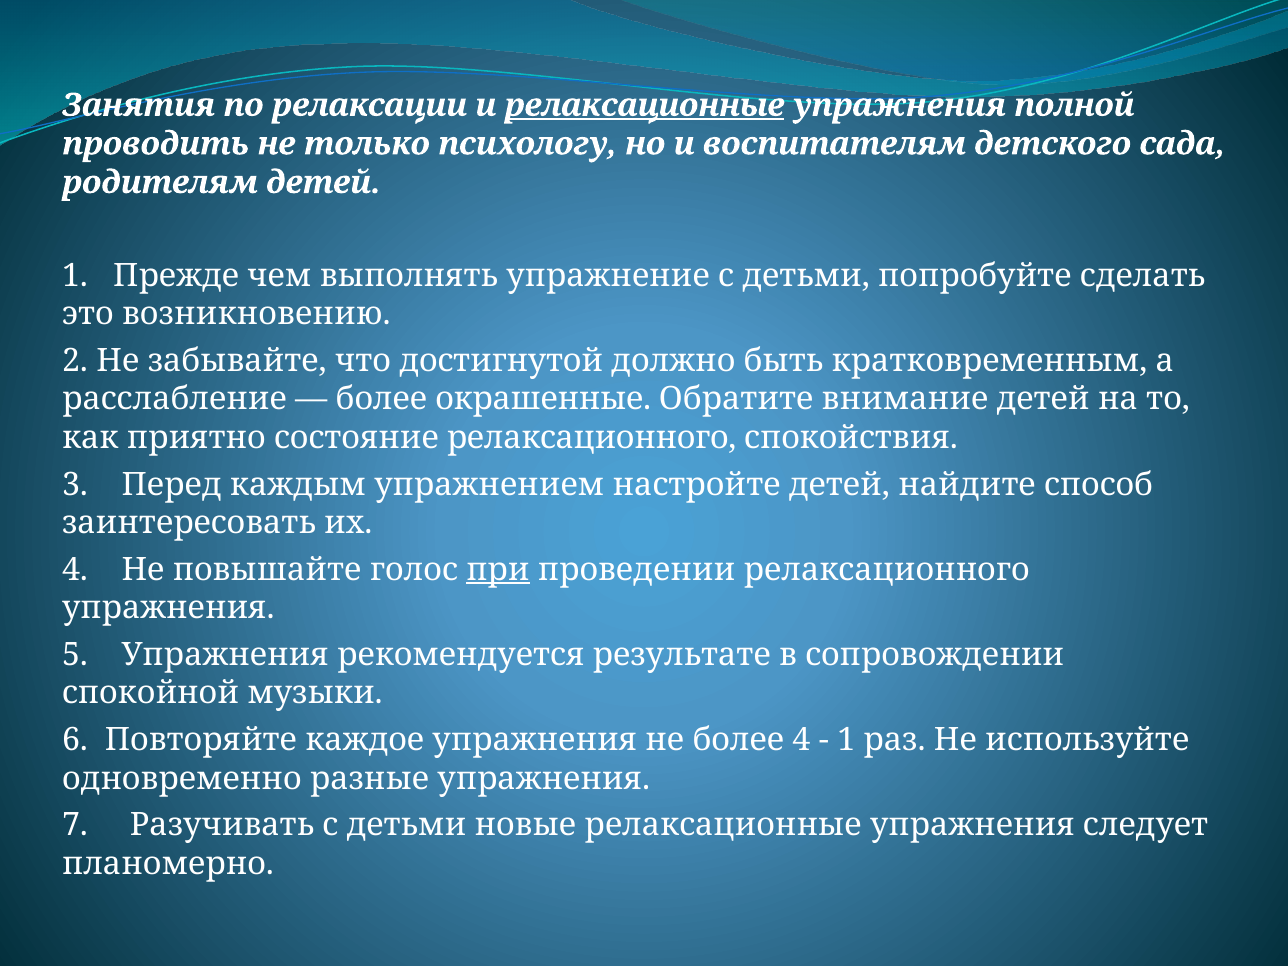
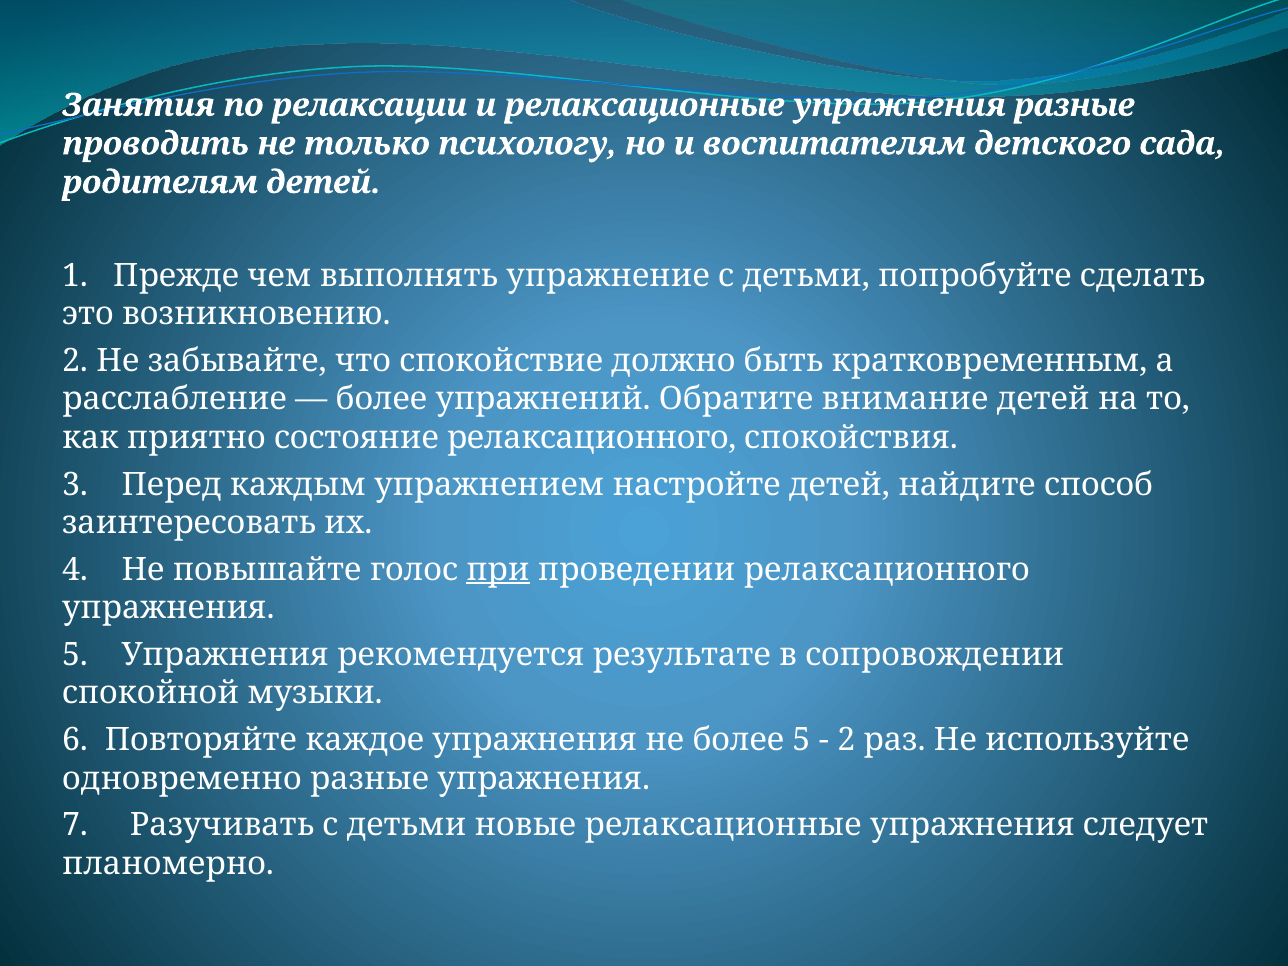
релаксационные underline: present -> none (645, 105)
упражнения полной: полной -> разные (1074, 105)
достигнутой: достигнутой -> спокойствие (501, 361)
окрашенные: окрашенные -> упражнений (543, 399)
более 4: 4 -> 5 (801, 740)
1: 1 -> 2 (846, 740)
